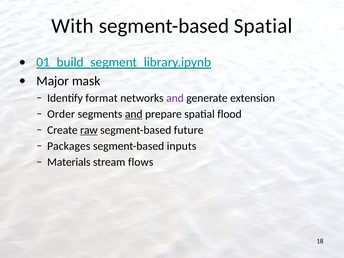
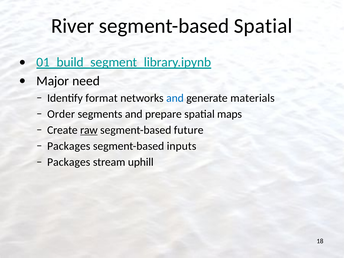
With: With -> River (73, 26)
mask: mask -> need (86, 81)
and colour: purple -> blue (175, 98)
extension: extension -> materials (252, 98)
and underline: present -> none (134, 114)
flood: flood -> maps (230, 114)
Materials: Materials -> Packages (69, 162)
flows: flows -> uphill (141, 162)
